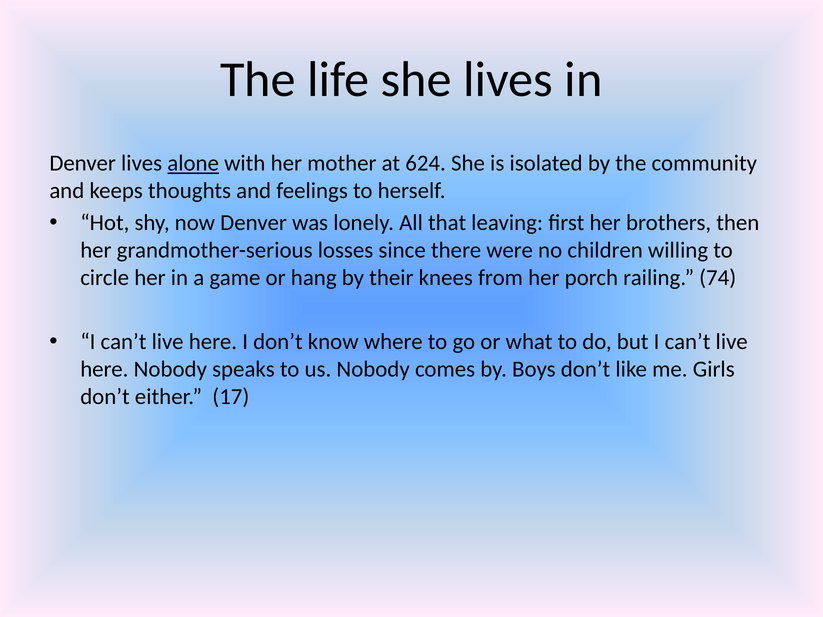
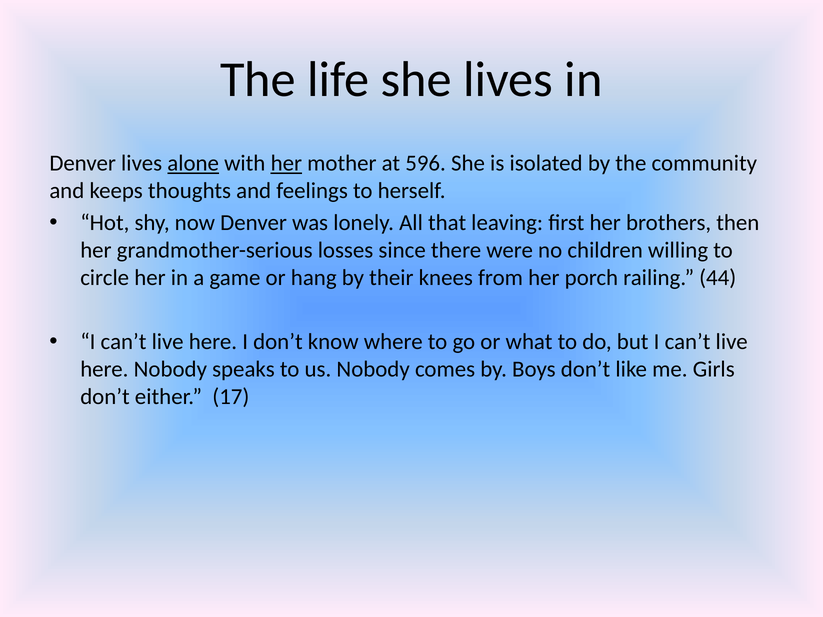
her underline: none -> present (286, 163)
624: 624 -> 596 (426, 163)
74: 74 -> 44 (718, 278)
